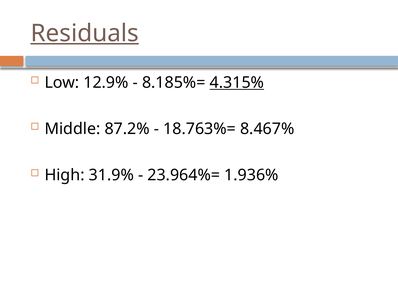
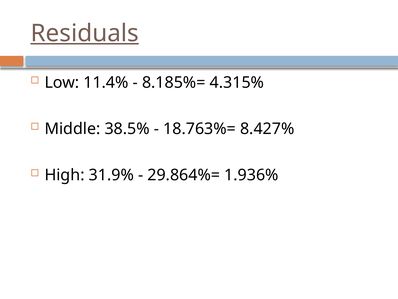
12.9%: 12.9% -> 11.4% (106, 82)
4.315% underline: present -> none (237, 82)
87.2%: 87.2% -> 38.5% (127, 129)
8.467%: 8.467% -> 8.427% (267, 129)
23.964%=: 23.964%= -> 29.864%= (184, 175)
